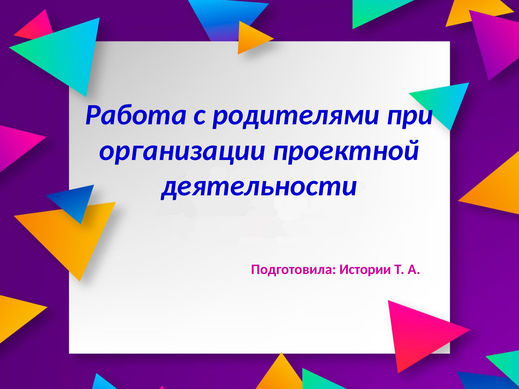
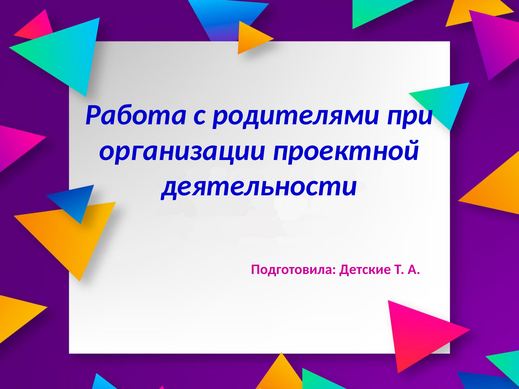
Истории: Истории -> Детские (365, 269)
